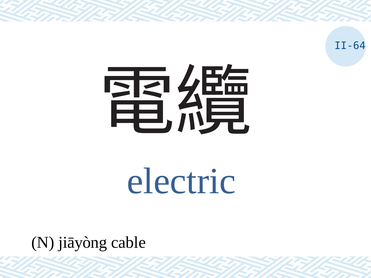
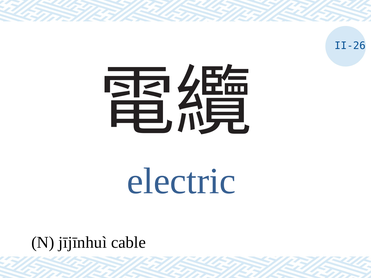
II-64: II-64 -> II-26 (350, 46)
jiāyòng: jiāyòng -> jījīnhuì (83, 243)
